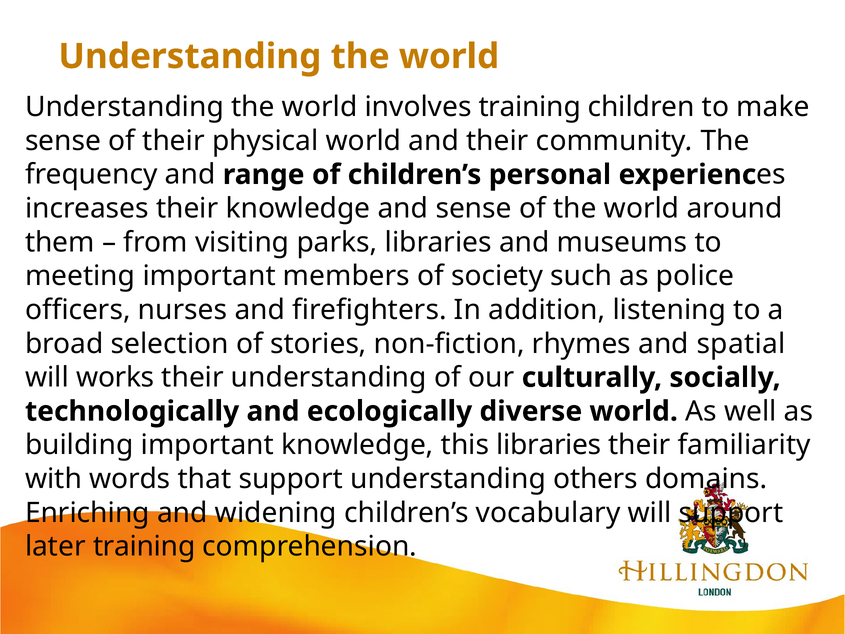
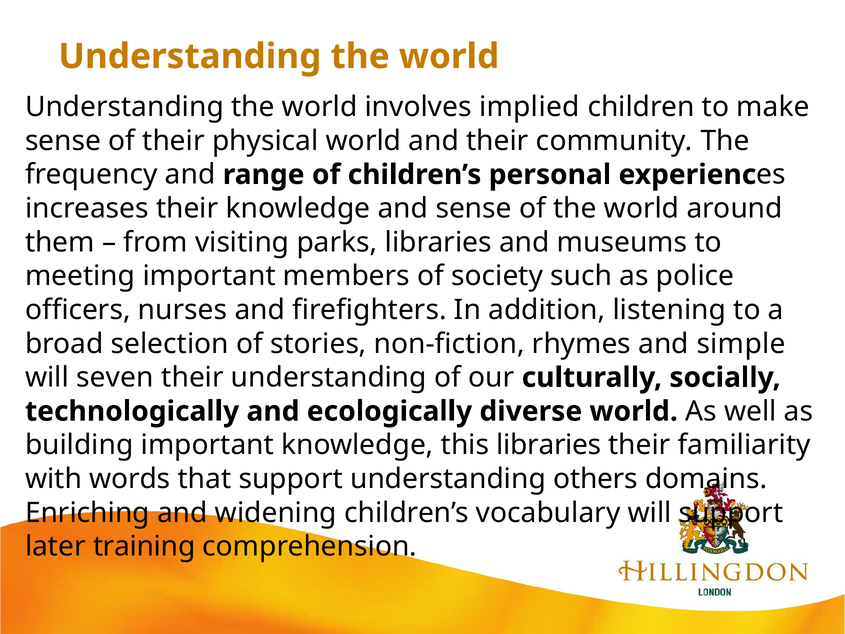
involves training: training -> implied (529, 107)
spatial: spatial -> simple (741, 344)
works: works -> seven (115, 377)
